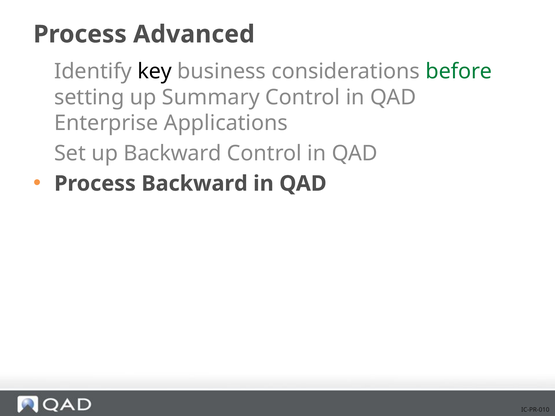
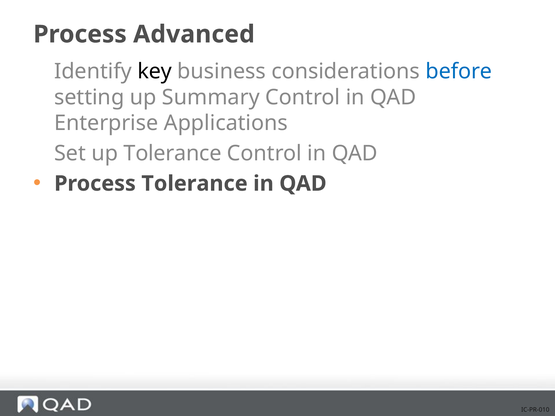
before colour: green -> blue (459, 71)
up Backward: Backward -> Tolerance (173, 153)
Process Backward: Backward -> Tolerance (194, 184)
